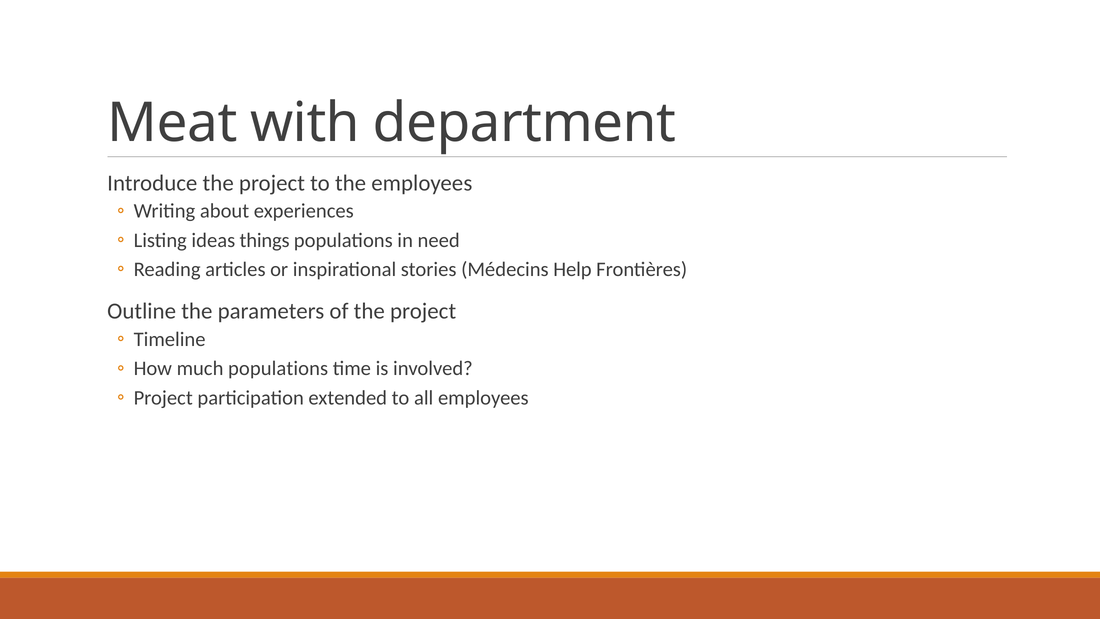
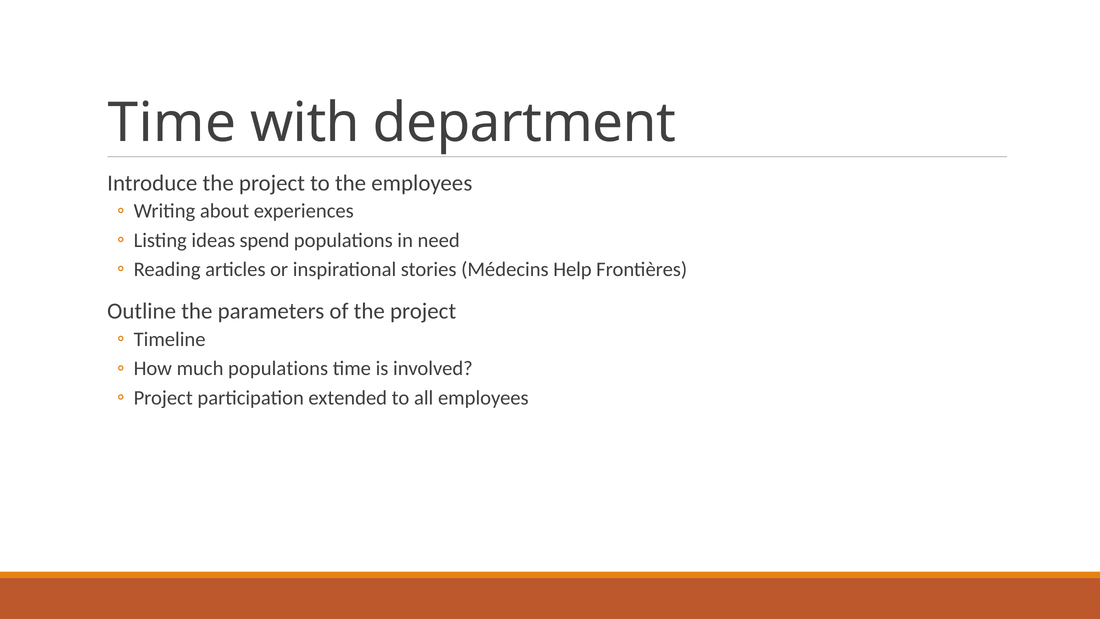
Meat: Meat -> Time (172, 123)
things: things -> spend (265, 240)
